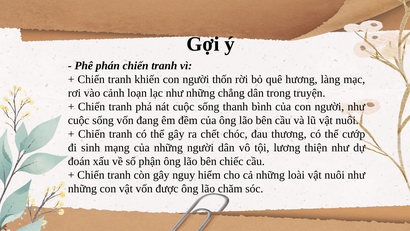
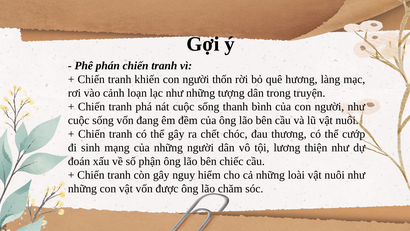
chẳng: chẳng -> tượng (231, 93)
